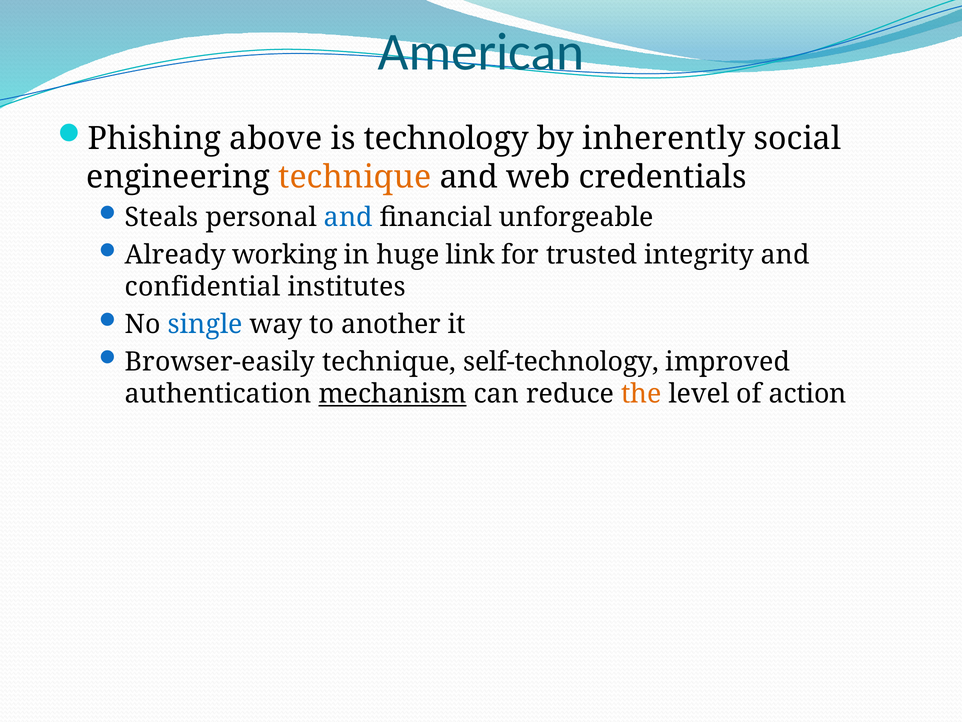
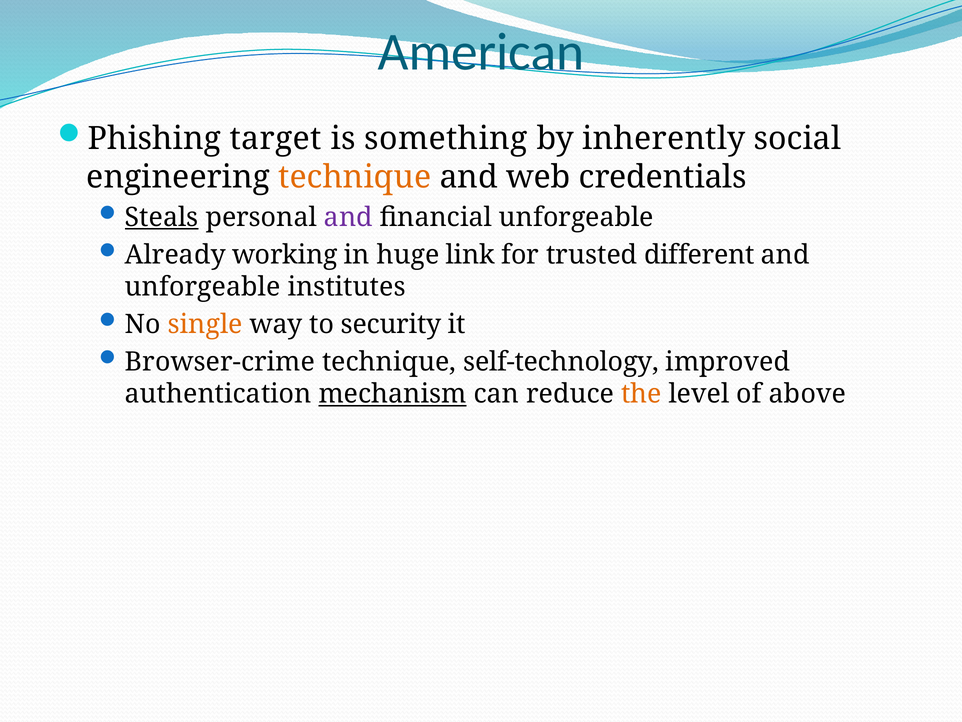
above: above -> target (276, 138)
technology: technology -> something (446, 138)
Steals underline: none -> present (162, 217)
and colour: blue -> purple (348, 217)
integrity: integrity -> different (699, 255)
confidential: confidential -> unforgeable (203, 287)
single colour: blue -> orange (205, 324)
another: another -> security (391, 324)
Browser-easily: Browser-easily -> Browser-crime (220, 362)
action: action -> above (807, 394)
